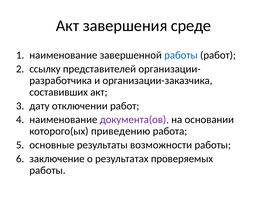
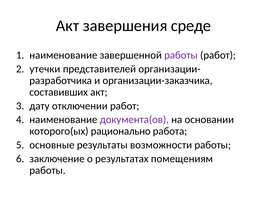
работы colour: blue -> purple (181, 55)
ссылку: ссылку -> утечки (45, 69)
приведению: приведению -> рационально (121, 131)
проверяемых: проверяемых -> помещениям (182, 159)
